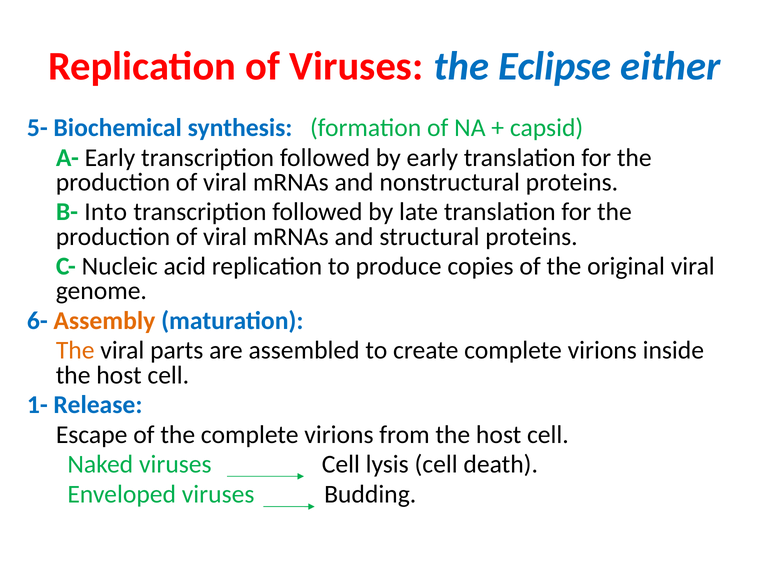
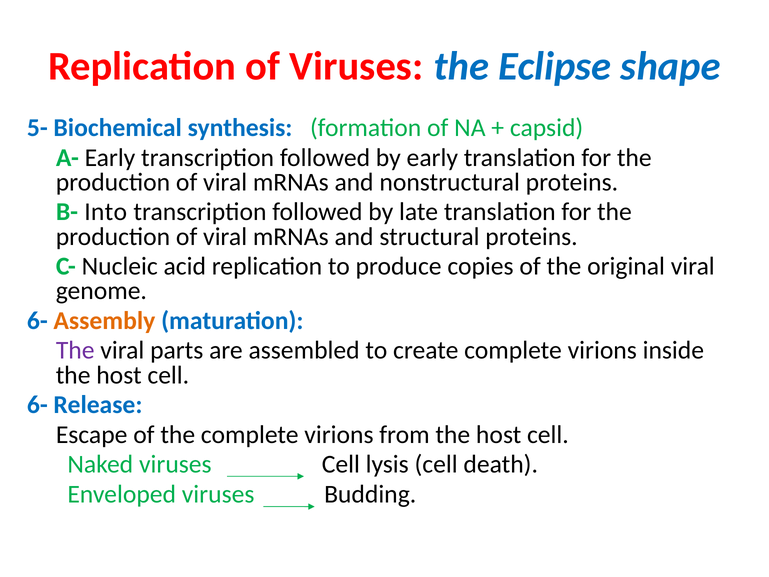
either: either -> shape (671, 66)
The colour: orange -> purple (75, 350)
1-: 1- -> 6- (37, 405)
